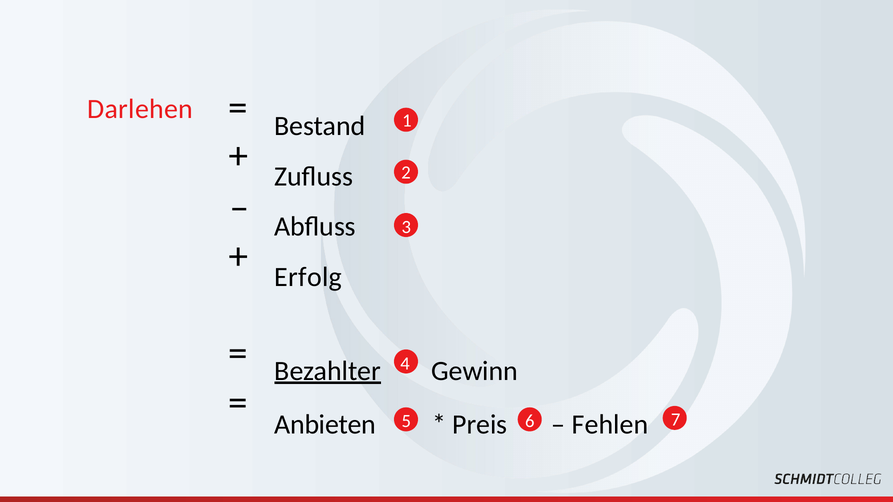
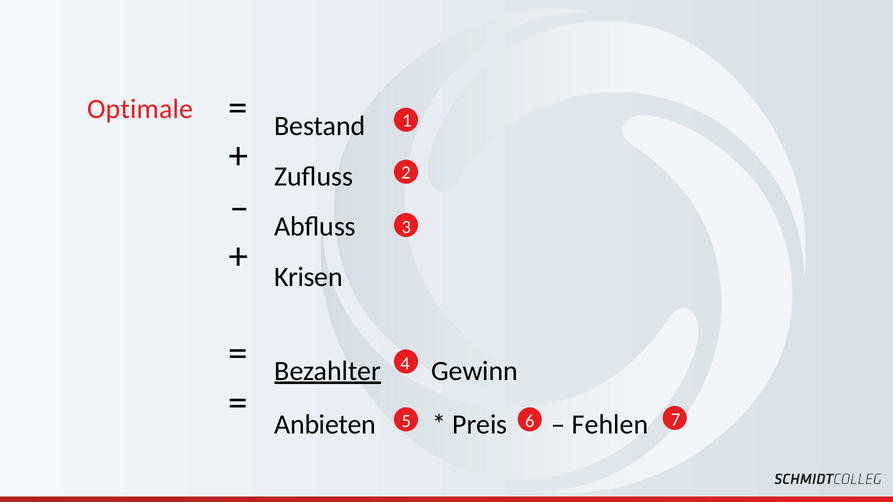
Darlehen: Darlehen -> Optimale (140, 109)
Erfolg: Erfolg -> Krisen (308, 277)
